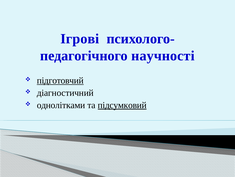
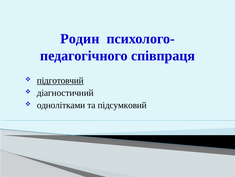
Ігрові: Ігрові -> Родин (80, 39)
научності: научності -> співпраця (163, 55)
підсумковий underline: present -> none (122, 105)
